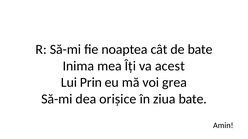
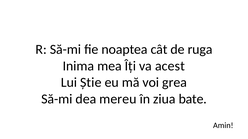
de bate: bate -> ruga (200, 50)
Prin: Prin -> Știe (91, 83)
orișice: orișice -> mereu (118, 99)
